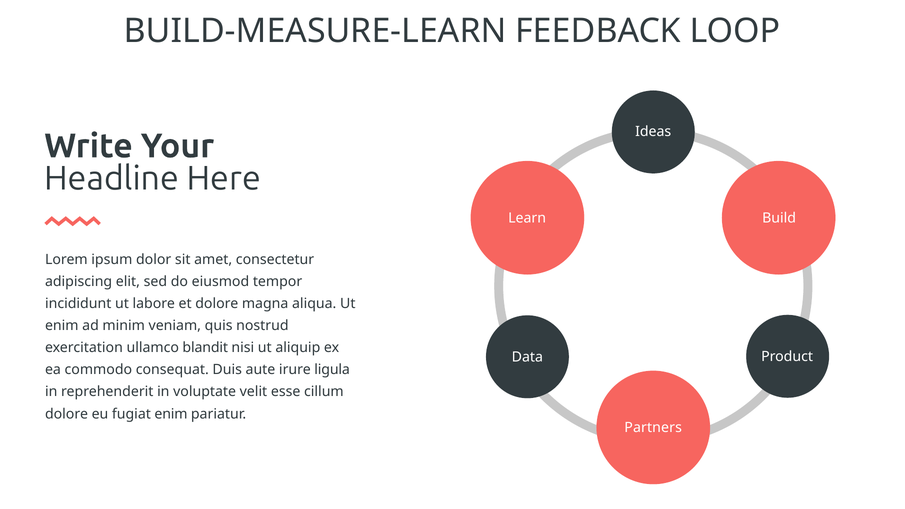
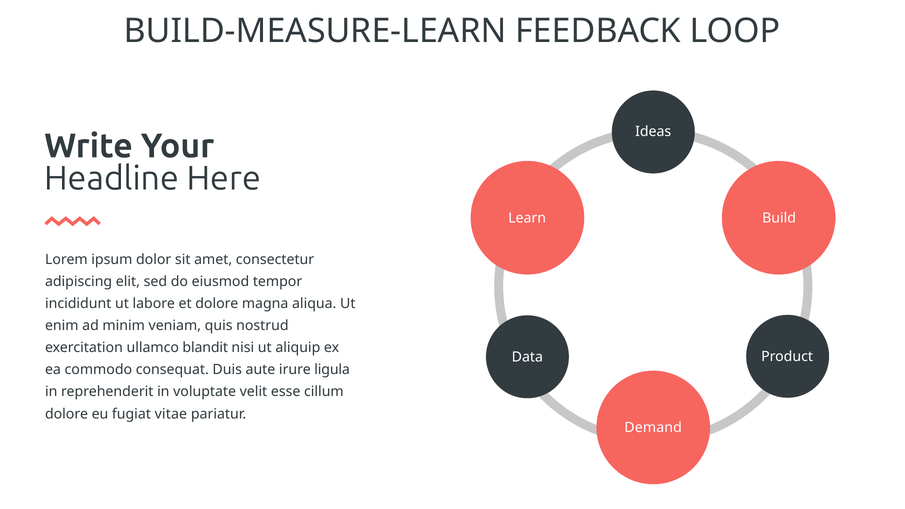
fugiat enim: enim -> vitae (171, 414)
Partners: Partners -> Demand (653, 428)
